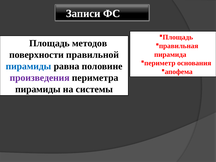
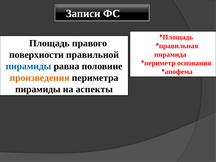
методов: методов -> правого (90, 43)
произведения colour: purple -> orange (40, 78)
системы: системы -> аспекты (94, 89)
